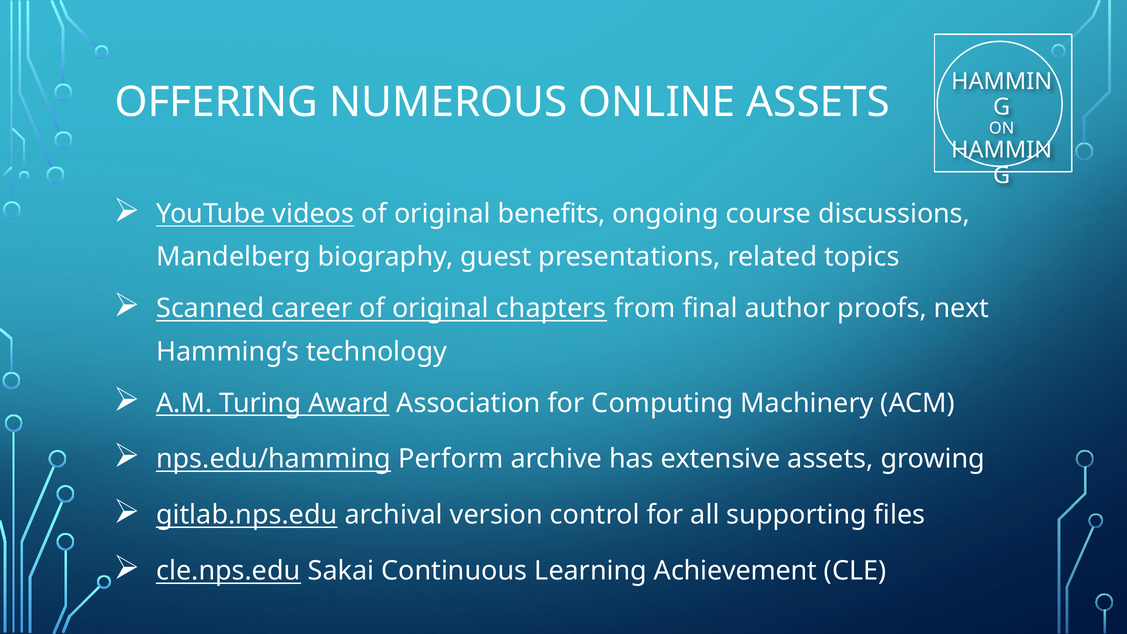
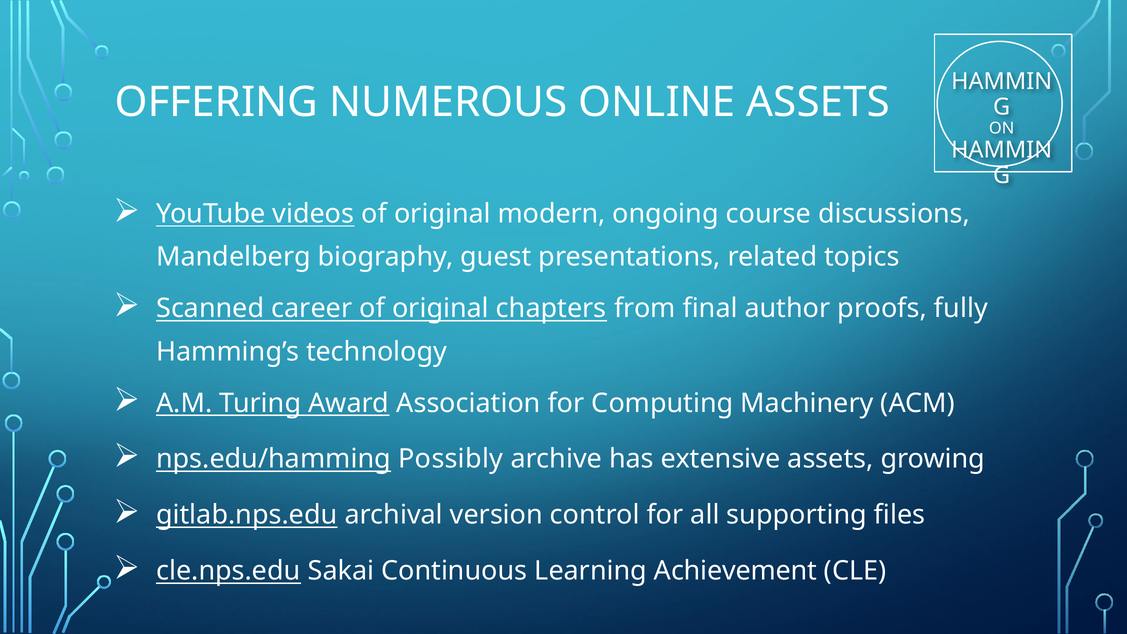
benefits: benefits -> modern (552, 214)
next: next -> fully (961, 308)
Perform: Perform -> Possibly (451, 459)
